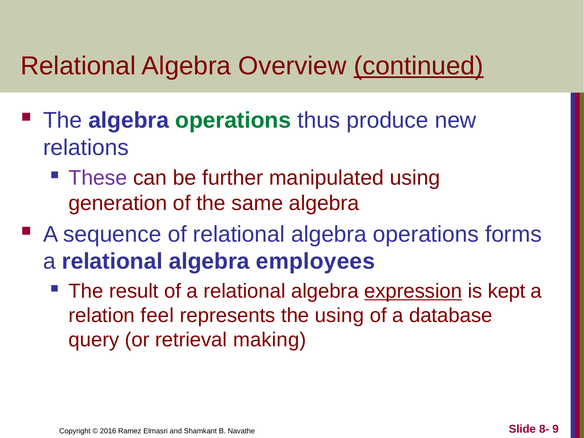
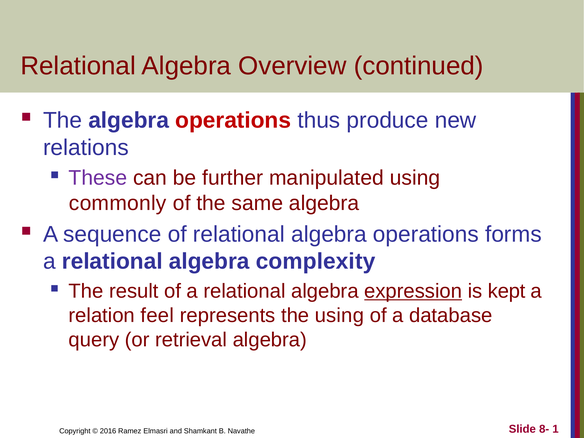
continued underline: present -> none (419, 66)
operations colour: green -> red (233, 120)
generation: generation -> commonly (118, 203)
employees: employees -> complexity (316, 261)
retrieval making: making -> algebra (270, 340)
9: 9 -> 1 (556, 429)
